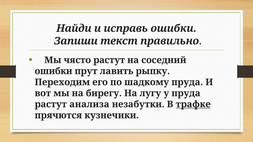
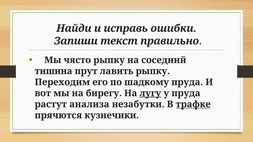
чясто растут: растут -> рыпку (109, 60)
ошибки: ошибки -> тишина (54, 71)
лугу underline: none -> present (150, 93)
